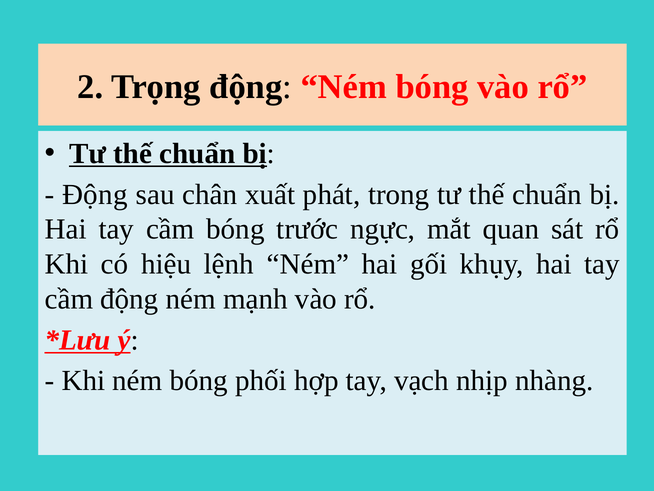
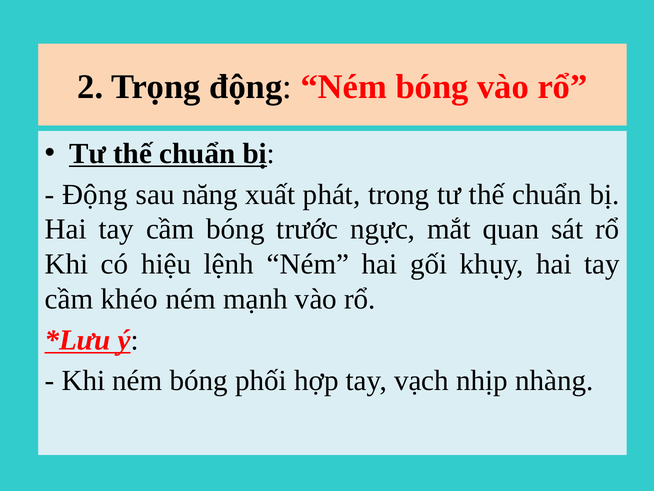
chân: chân -> năng (210, 194)
cầm động: động -> khéo (129, 299)
